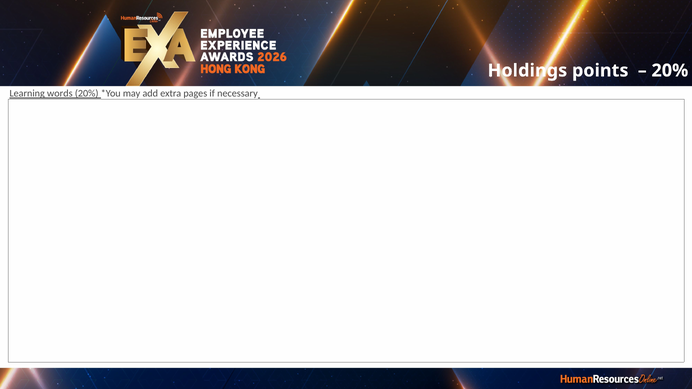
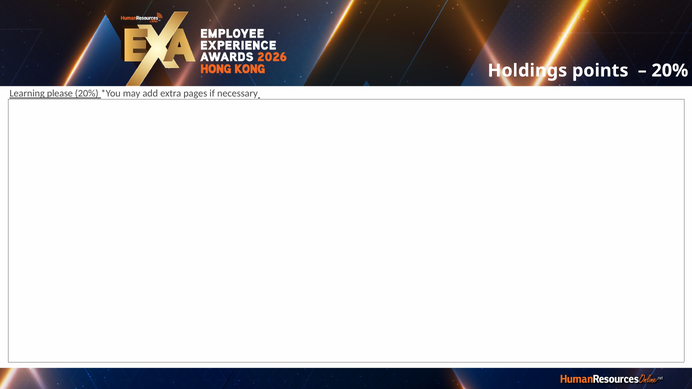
words: words -> please (60, 94)
